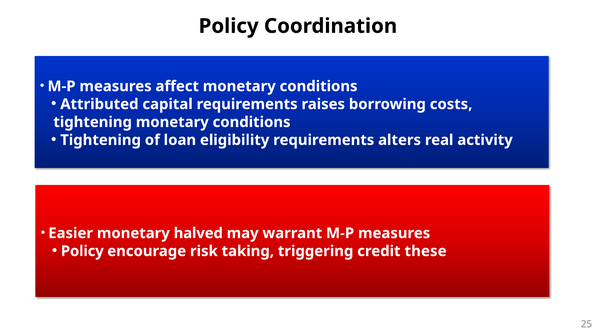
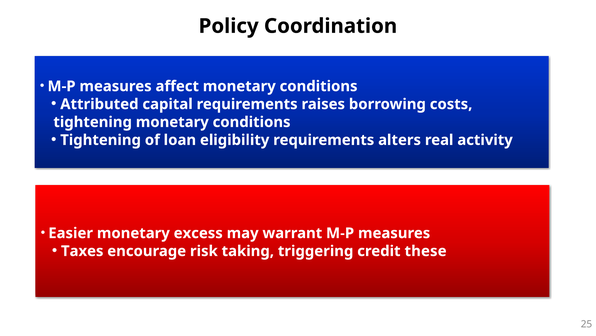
halved: halved -> excess (198, 233)
Policy: Policy -> Taxes (82, 251)
